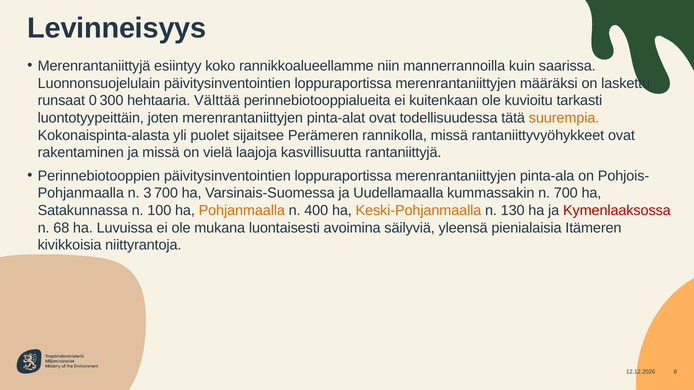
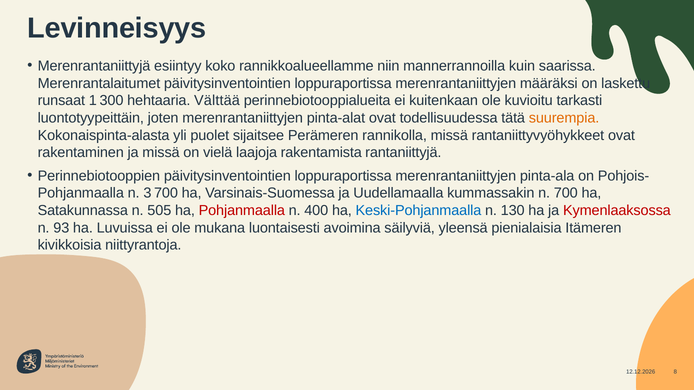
Luonnonsuojelulain: Luonnonsuojelulain -> Merenrantalaitumet (99, 83)
0: 0 -> 1 (93, 101)
kasvillisuutta: kasvillisuutta -> rakentamista (321, 153)
100: 100 -> 505 (159, 211)
Pohjanmaalla colour: orange -> red (242, 211)
Keski-Pohjanmaalla colour: orange -> blue (418, 211)
68: 68 -> 93 (61, 228)
